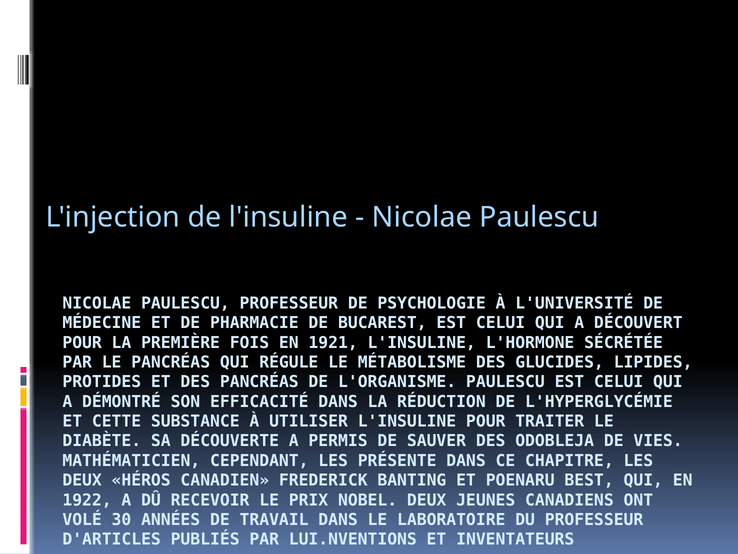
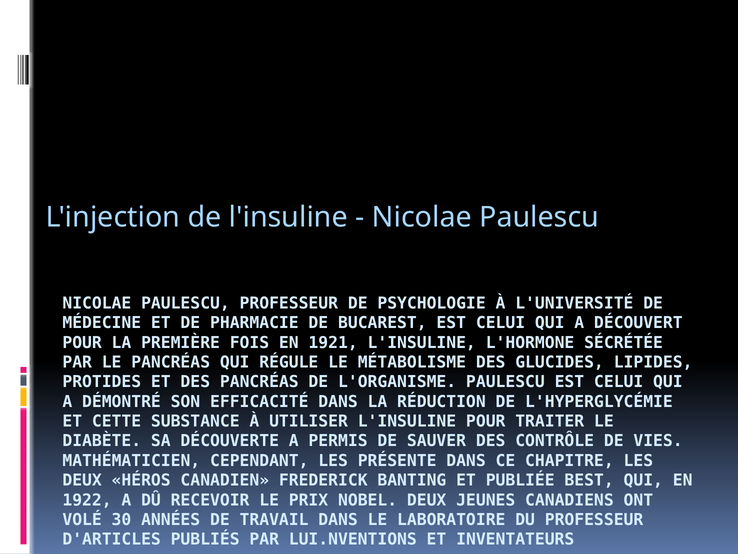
ODOBLEJA: ODOBLEJA -> CONTRÔLE (555, 441)
POENARU: POENARU -> PUBLIÉE (520, 480)
